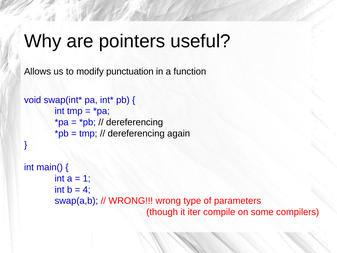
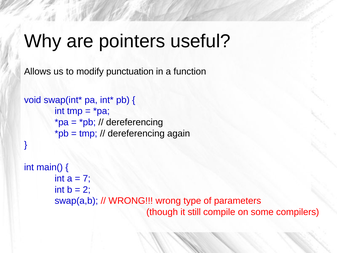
1: 1 -> 7 (87, 178)
4: 4 -> 2 (87, 189)
iter: iter -> still (194, 212)
